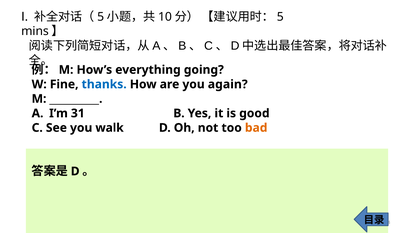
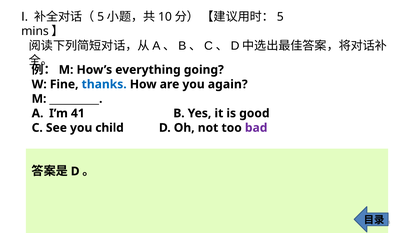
31: 31 -> 41 (78, 113)
walk: walk -> child (110, 128)
bad colour: orange -> purple (256, 128)
